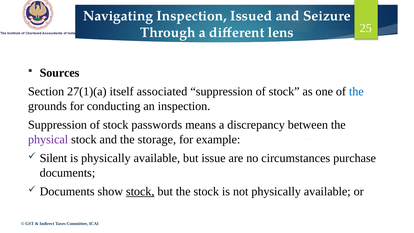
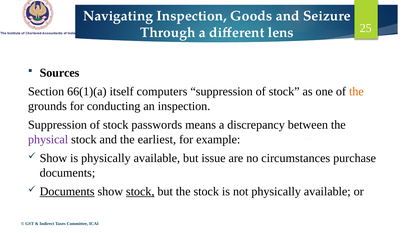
Issued: Issued -> Goods (251, 16)
27(1)(a: 27(1)(a -> 66(1)(a (87, 91)
associated: associated -> computers (162, 91)
the colour: blue -> orange (356, 91)
storage: storage -> earliest (157, 139)
Silent: Silent -> Show (53, 158)
Documents underline: none -> present (67, 191)
